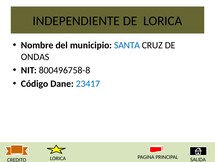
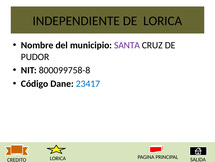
SANTA colour: blue -> purple (127, 45)
ONDAS: ONDAS -> PUDOR (35, 57)
800496758-8: 800496758-8 -> 800099758-8 (65, 70)
